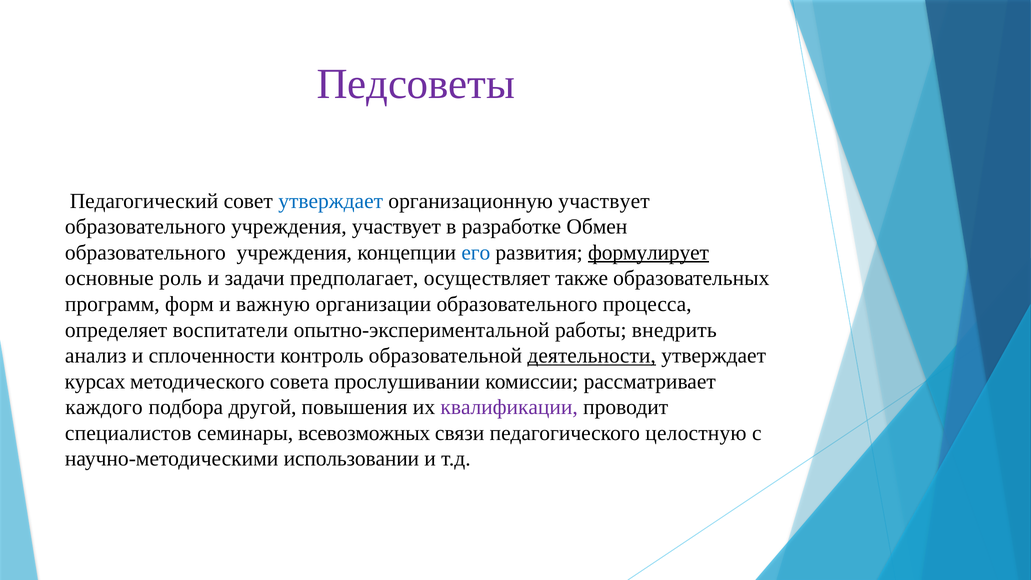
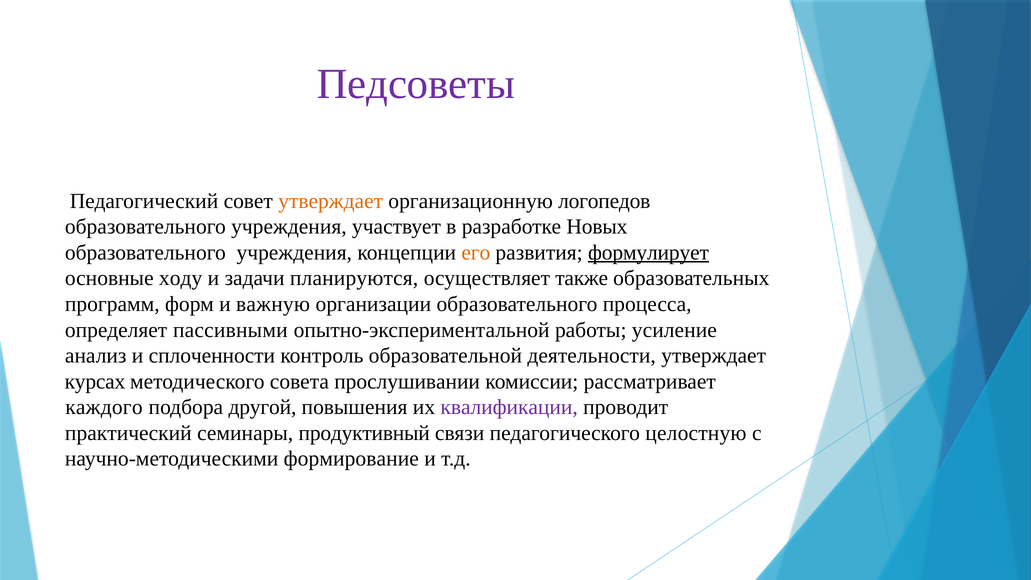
утверждает colour: blue -> orange (331, 201)
организационную участвует: участвует -> логопедов (604, 201)
Обмен: Обмен -> Новых (597, 227)
его colour: blue -> orange (476, 253)
роль: роль -> ходу (181, 278)
предполагает: предполагает -> планируются (354, 278)
воспитатели: воспитатели -> пассивными (230, 330)
внедрить: внедрить -> усиление (674, 330)
деятельности underline: present -> none (592, 356)
специалистов: специалистов -> практический (128, 433)
всевозможных: всевозможных -> продуктивный (364, 433)
использовании: использовании -> формирование (351, 459)
